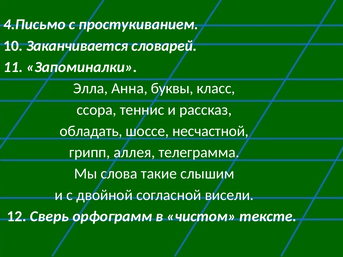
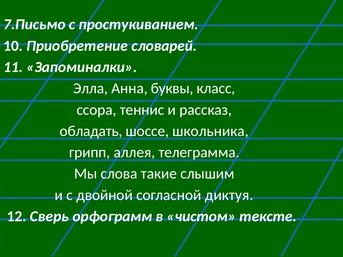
4.Письмо: 4.Письмо -> 7.Письмо (34, 24)
Заканчивается: Заканчивается -> Приобретение (77, 46)
несчастной: несчастной -> школьника (211, 131)
висели: висели -> диктуя (229, 195)
